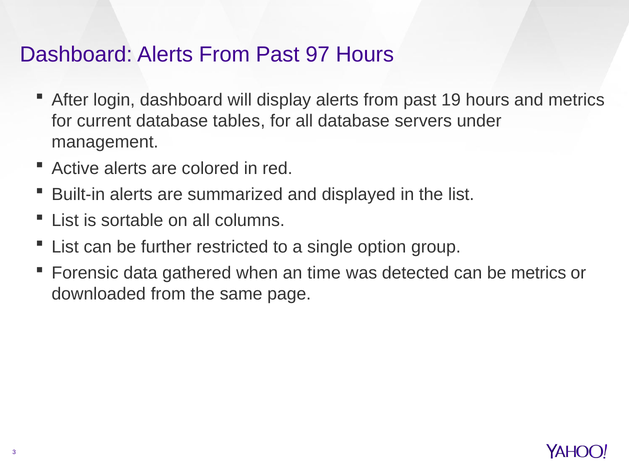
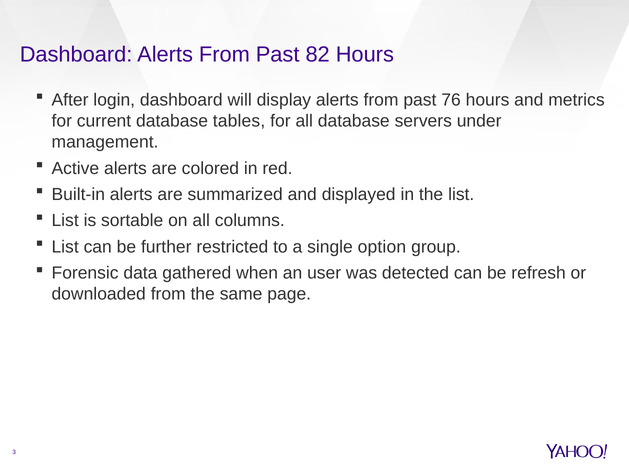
97: 97 -> 82 (318, 55)
19: 19 -> 76 (451, 100)
time: time -> user (324, 273)
be metrics: metrics -> refresh (539, 273)
